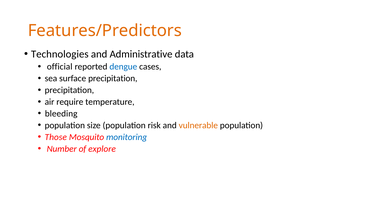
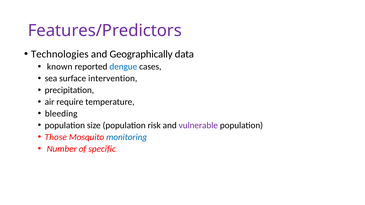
Features/Predictors colour: orange -> purple (105, 31)
Administrative: Administrative -> Geographically (141, 54)
official: official -> known (60, 67)
surface precipitation: precipitation -> intervention (113, 79)
vulnerable colour: orange -> purple (198, 126)
explore: explore -> specific (102, 149)
